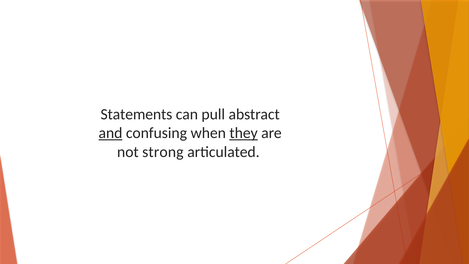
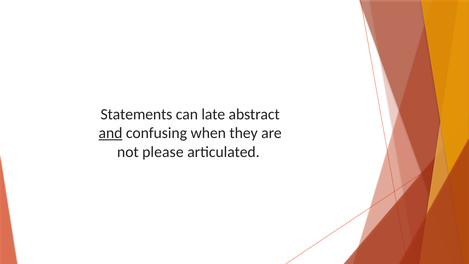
pull: pull -> late (213, 114)
they underline: present -> none (244, 133)
strong: strong -> please (163, 152)
